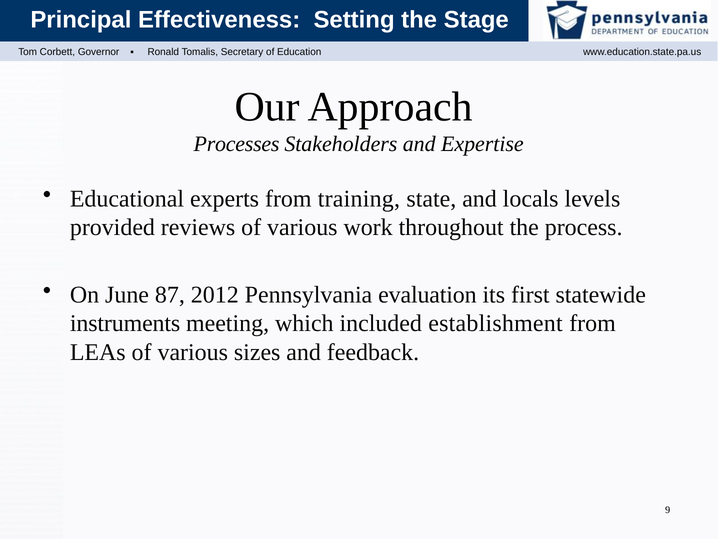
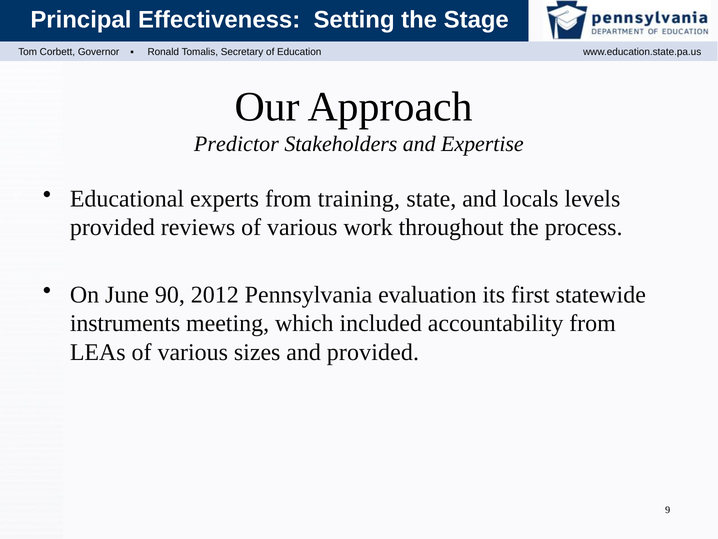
Processes: Processes -> Predictor (236, 144)
87: 87 -> 90 (170, 294)
establishment: establishment -> accountability (496, 323)
and feedback: feedback -> provided (373, 352)
